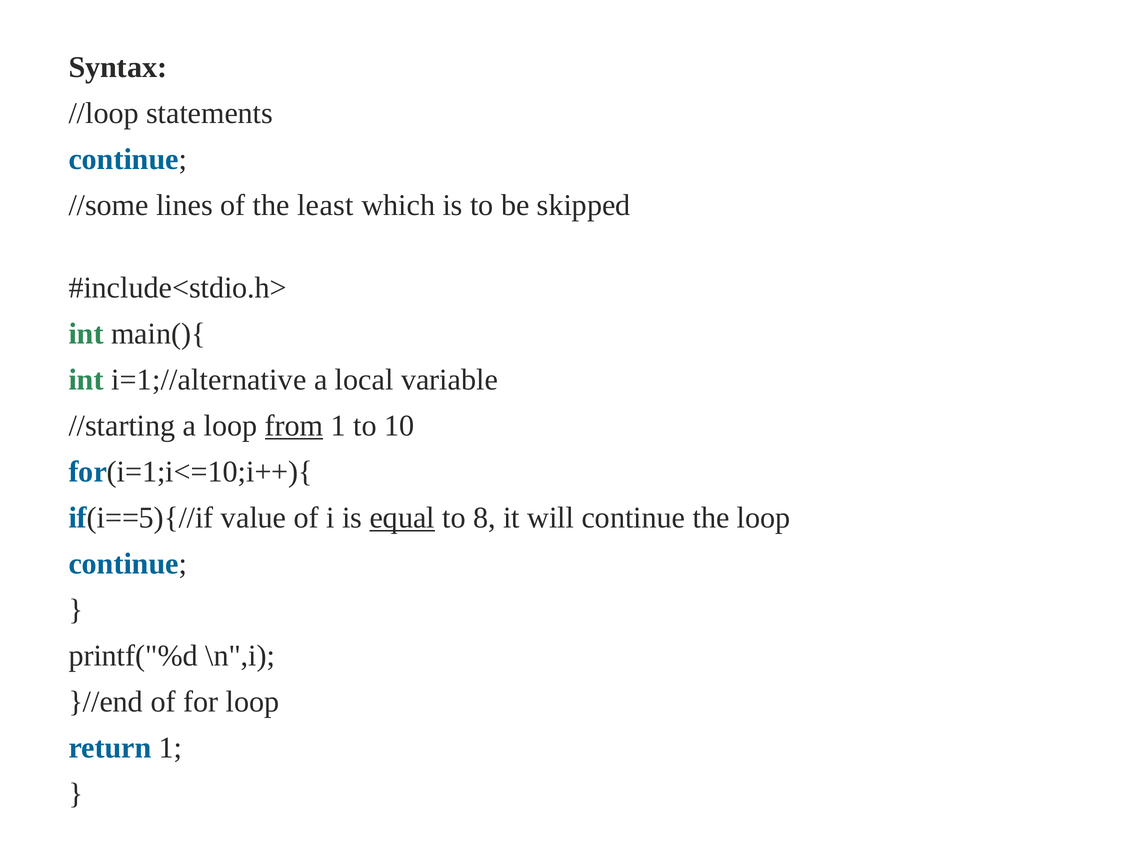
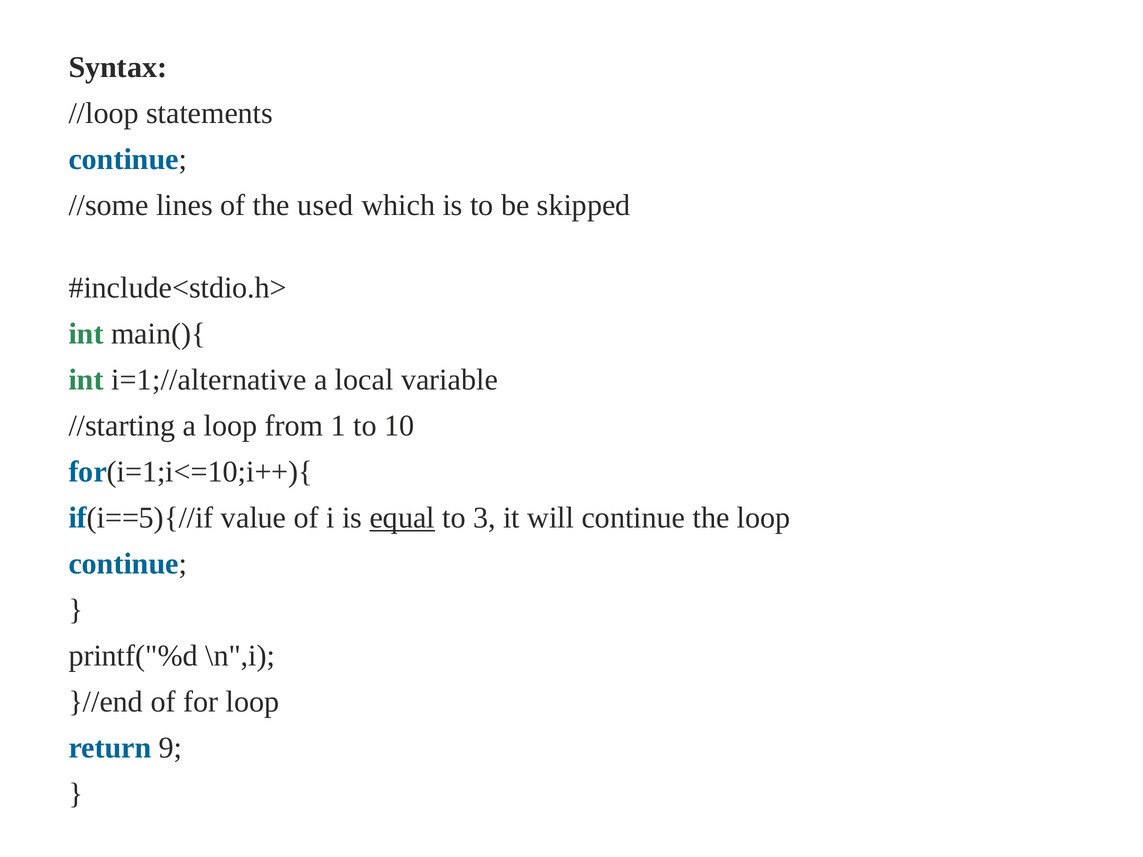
least: least -> used (325, 206)
from underline: present -> none (294, 426)
8: 8 -> 3 (484, 518)
return 1: 1 -> 9 (171, 748)
